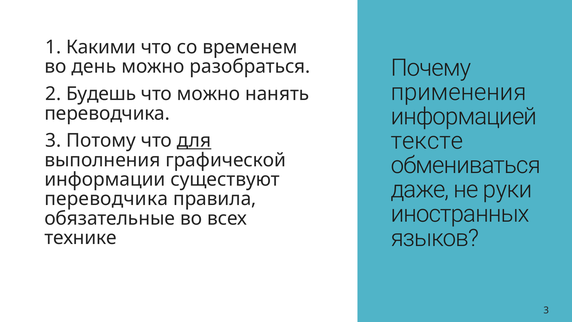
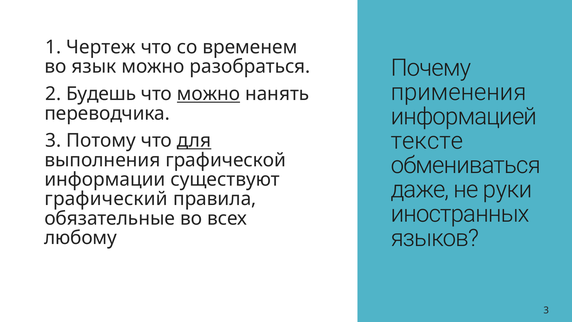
Какими: Какими -> Чертеж (101, 47)
день: день -> язык (94, 67)
можно underline: none -> present (209, 94)
переводчика: переводчика -> графический (106, 199)
технике: технике -> любому (81, 238)
